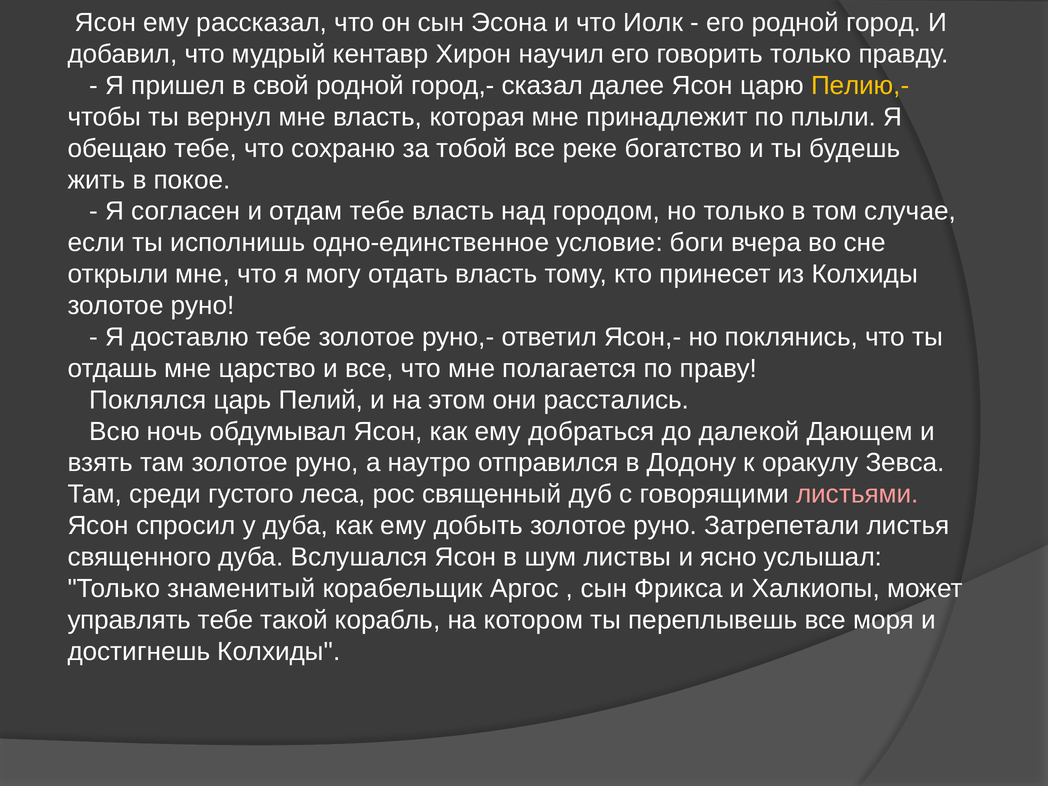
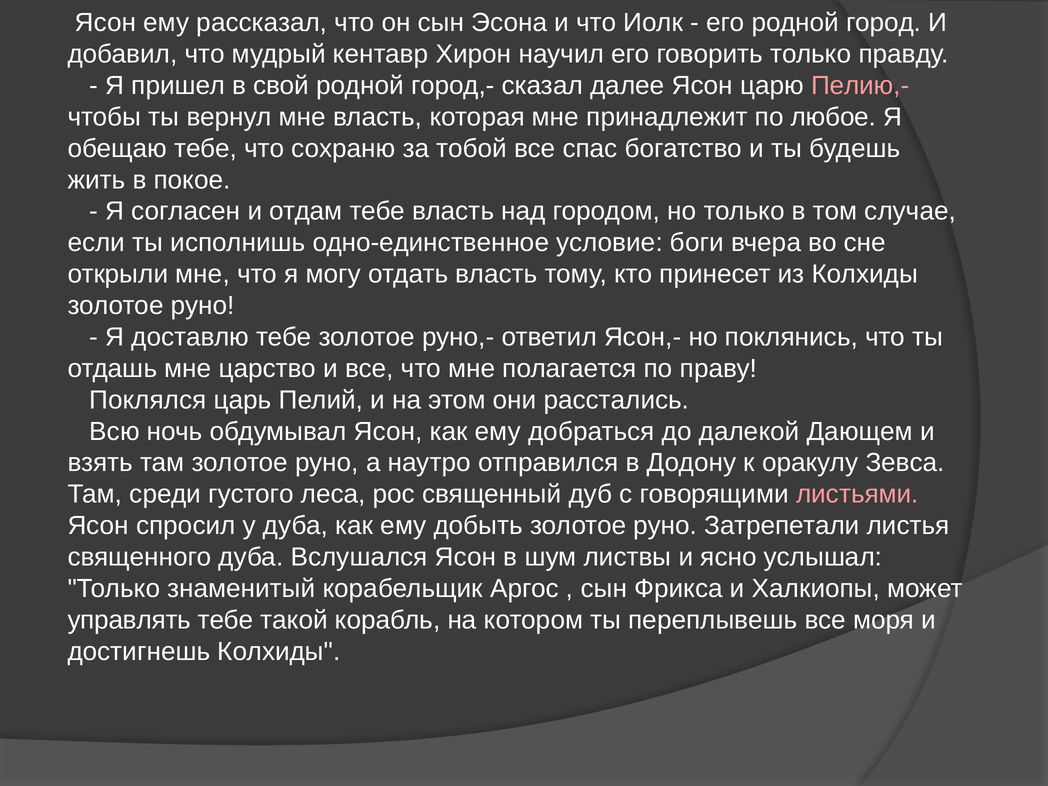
Пелию,- colour: yellow -> pink (860, 86)
плыли: плыли -> любое (834, 117)
реке: реке -> спас (590, 148)
